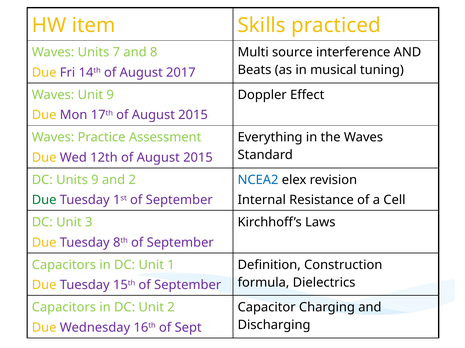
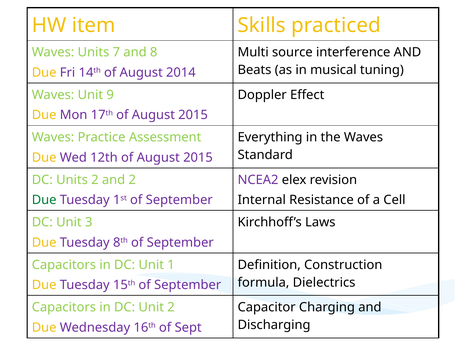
2017: 2017 -> 2014 (181, 73)
Units 9: 9 -> 2 (95, 180)
NCEA2 colour: blue -> purple (258, 180)
